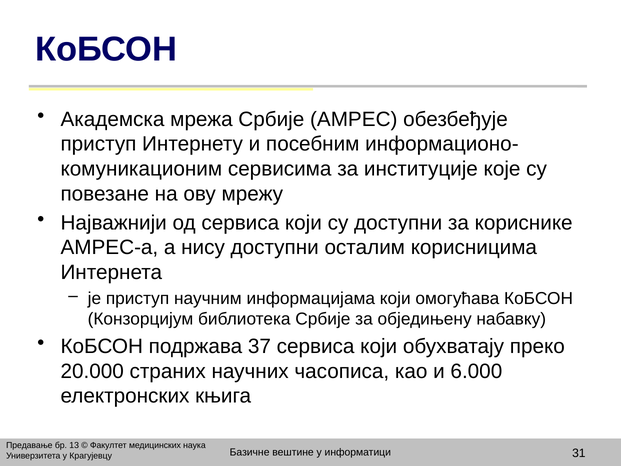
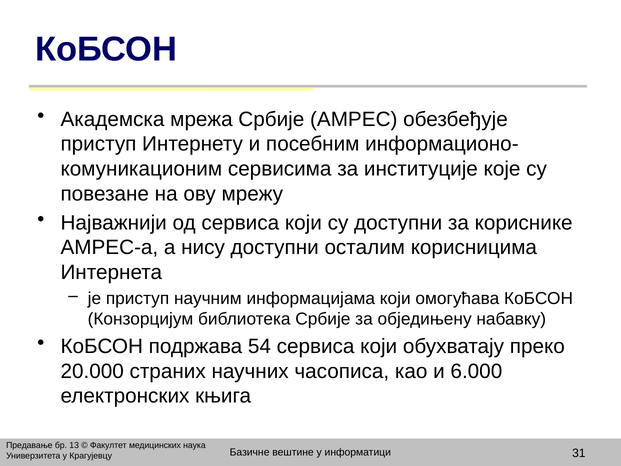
37: 37 -> 54 (259, 346)
